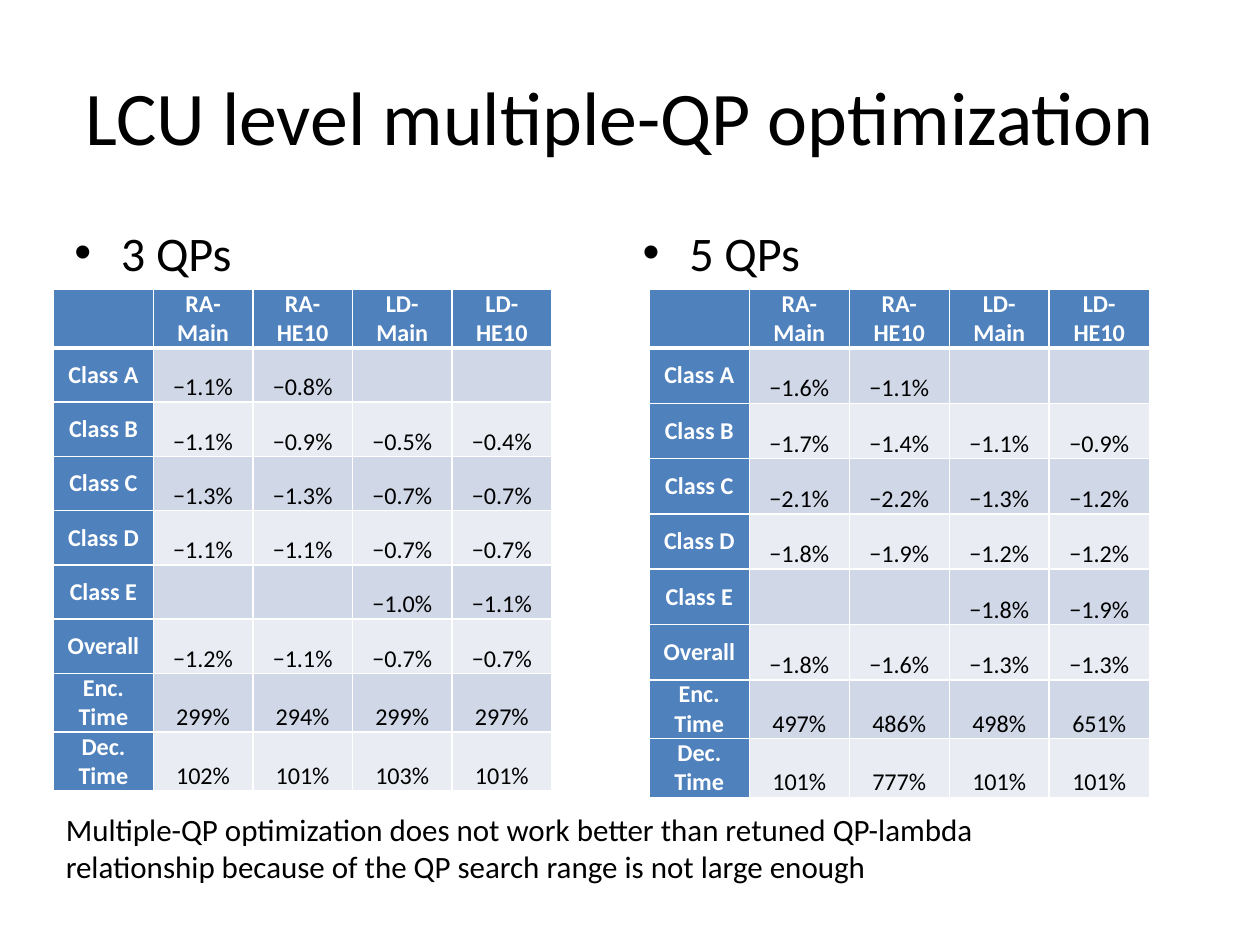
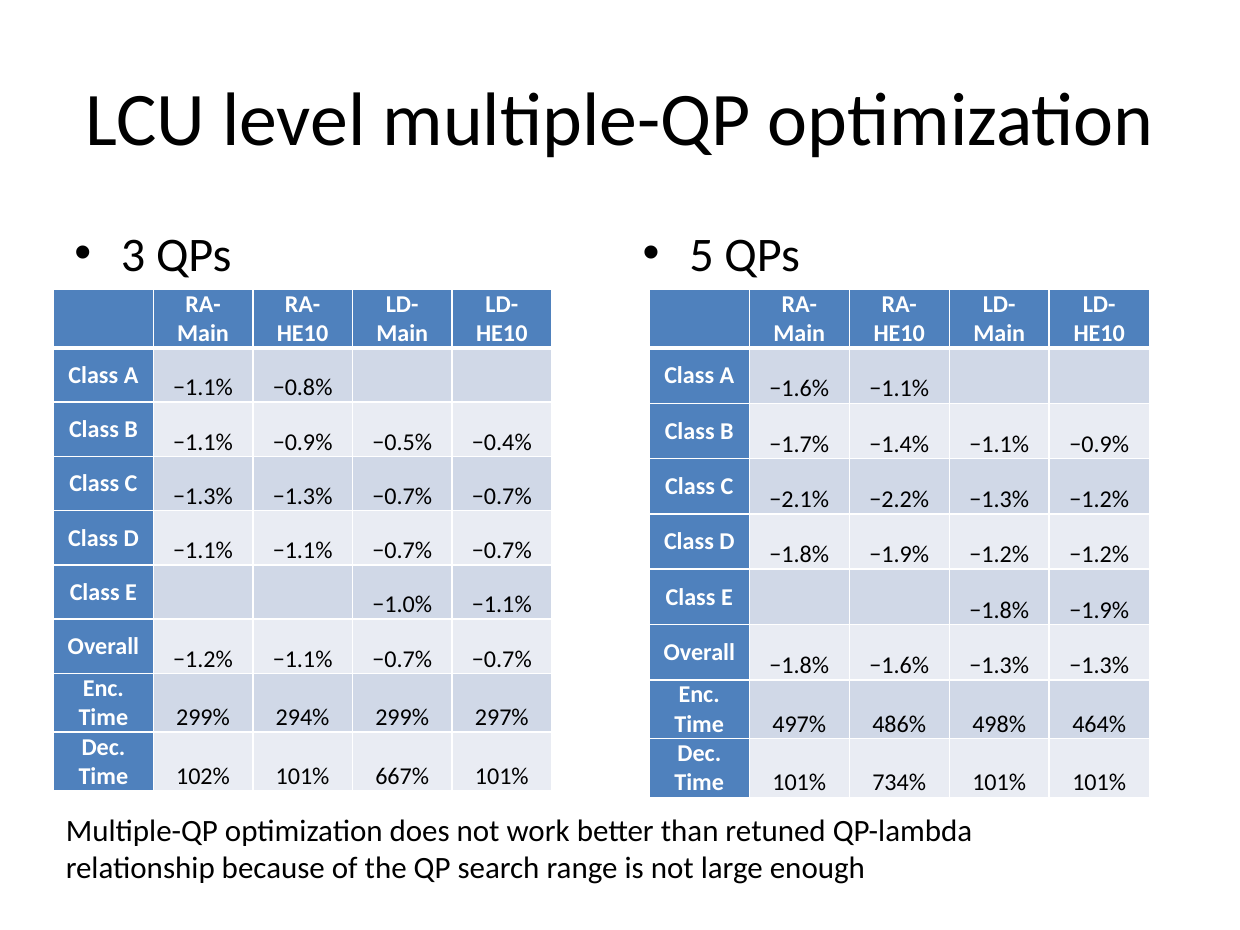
651%: 651% -> 464% (1099, 724)
103%: 103% -> 667% (402, 777)
777%: 777% -> 734% (899, 783)
